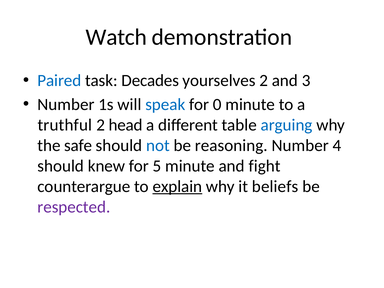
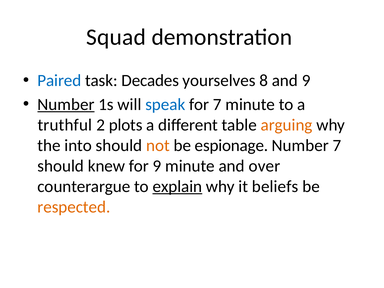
Watch: Watch -> Squad (116, 37)
yourselves 2: 2 -> 8 (264, 81)
and 3: 3 -> 9 (306, 81)
Number underline: none -> present (66, 104)
for 0: 0 -> 7 (217, 104)
head: head -> plots (126, 125)
arguing colour: blue -> orange (287, 125)
safe: safe -> into (78, 145)
not colour: blue -> orange (158, 145)
reasoning: reasoning -> espionage (231, 145)
Number 4: 4 -> 7 (337, 145)
for 5: 5 -> 9 (157, 166)
fight: fight -> over (264, 166)
respected colour: purple -> orange (74, 207)
